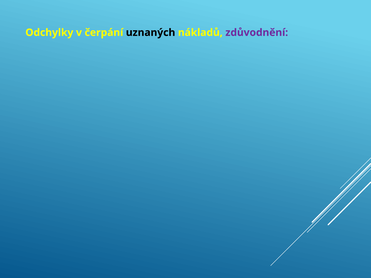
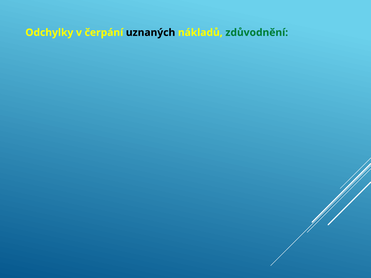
zdůvodnění colour: purple -> green (257, 33)
